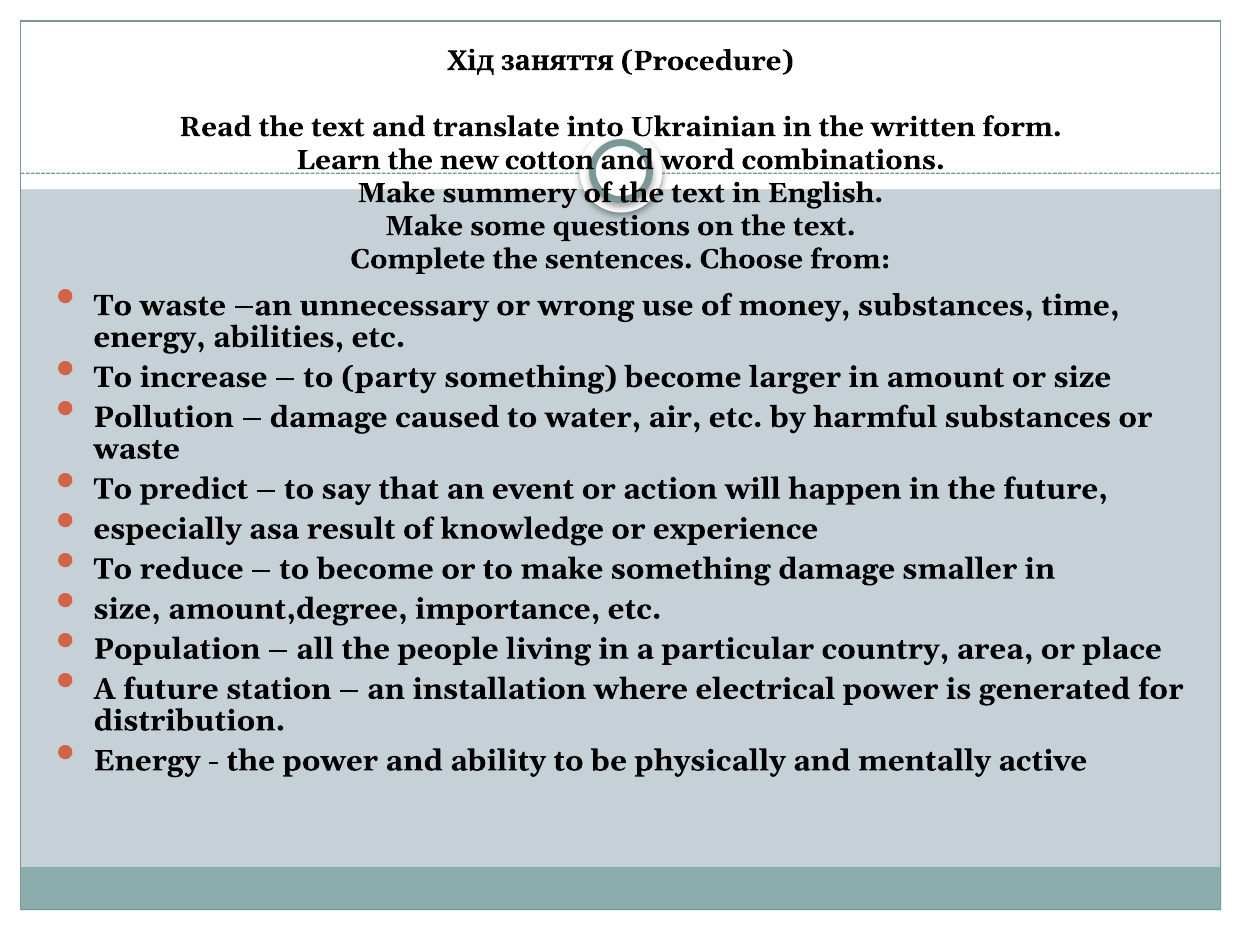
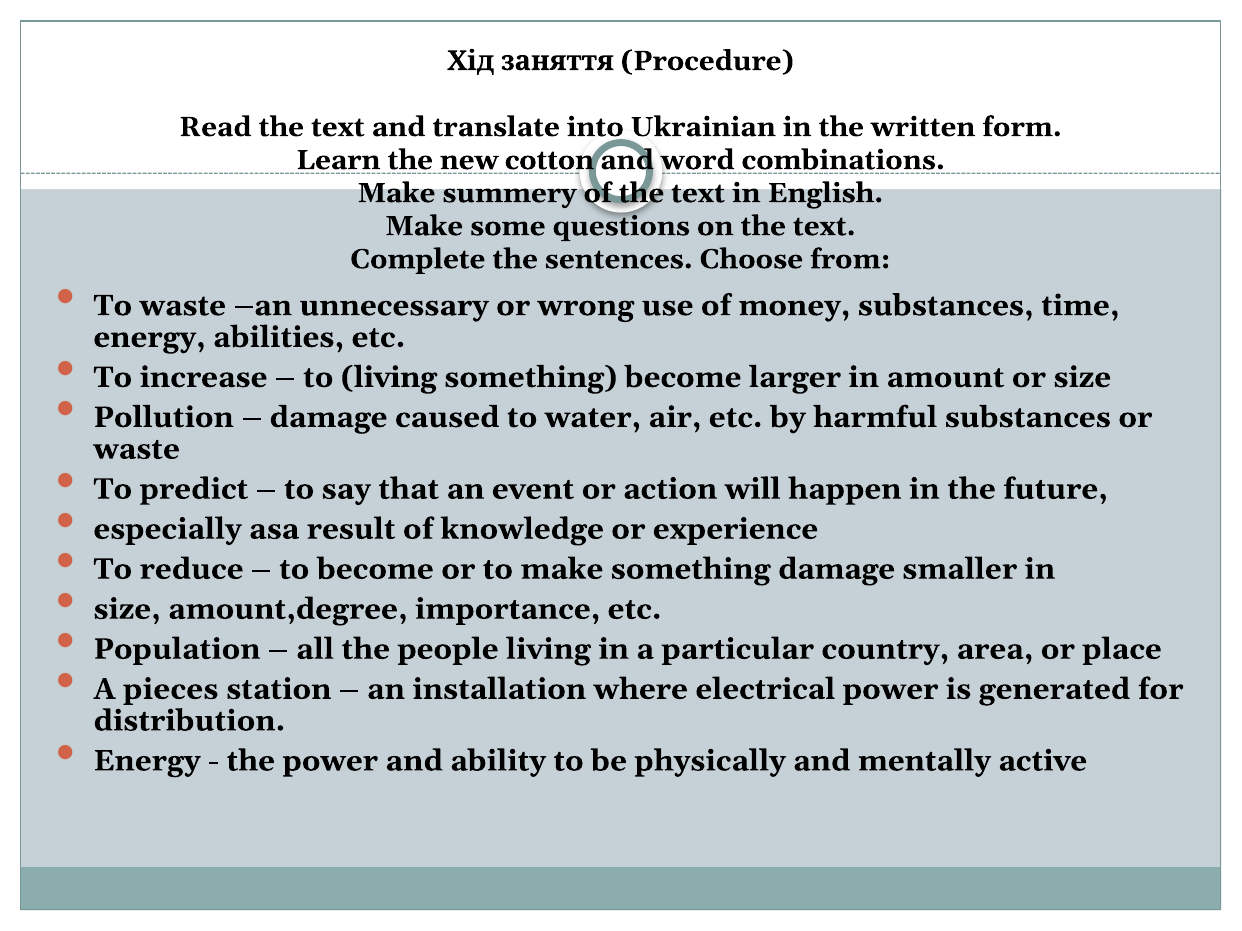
to party: party -> living (389, 377)
A future: future -> pieces (171, 689)
